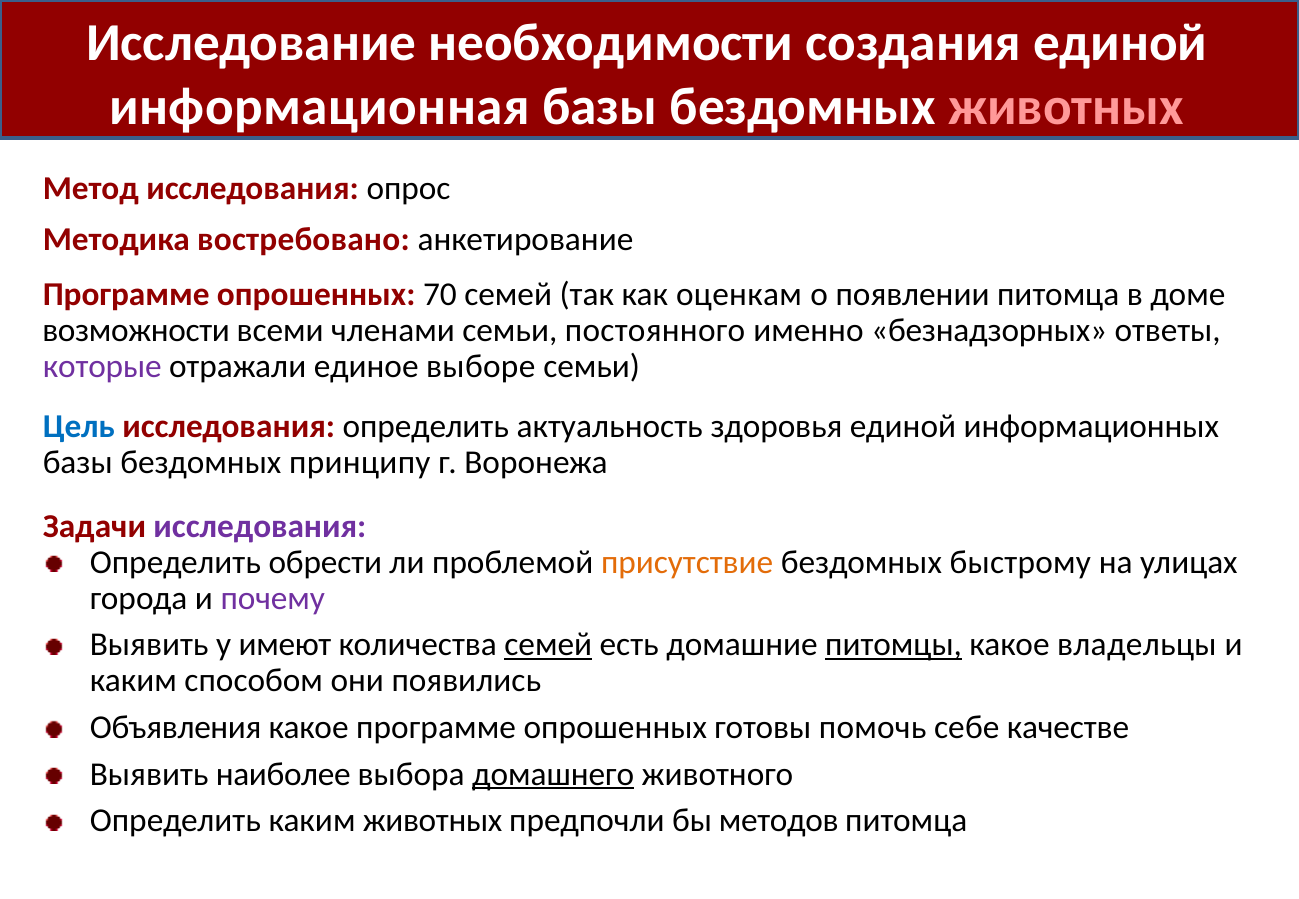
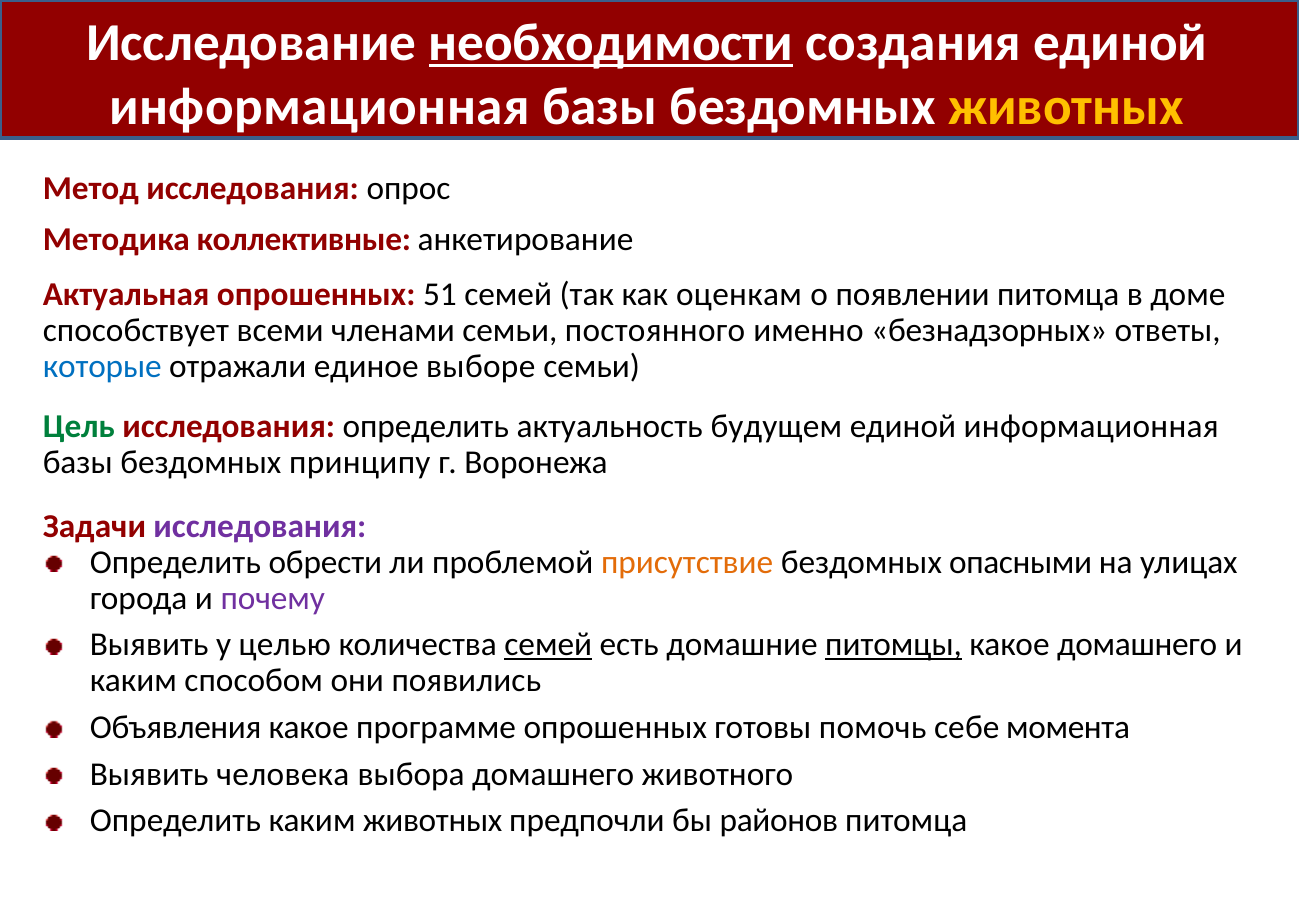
необходимости underline: none -> present (611, 43)
животных colour: pink -> yellow (1066, 107)
востребовано: востребовано -> коллективные (304, 240)
Программе: Программе -> Актуальная (126, 294)
70: 70 -> 51 (440, 294)
возможности: возможности -> способствует (136, 330)
которые colour: purple -> blue (102, 366)
Цель colour: blue -> green (79, 426)
здоровья: здоровья -> будущем (776, 426)
информационных: информационных -> информационная (1091, 426)
быстрому: быстрому -> опасными (1021, 562)
имеют: имеют -> целью (285, 645)
какое владельцы: владельцы -> домашнего (1137, 645)
качестве: качестве -> момента (1068, 728)
наиболее: наиболее -> человека (283, 774)
домашнего underline: present -> none (553, 774)
методов: методов -> районов (779, 821)
